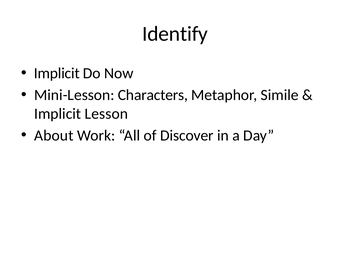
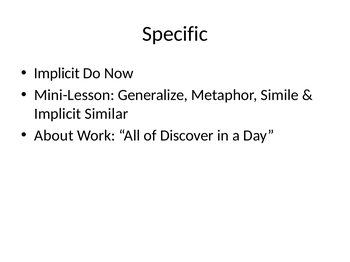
Identify: Identify -> Specific (175, 34)
Characters: Characters -> Generalize (153, 95)
Lesson: Lesson -> Similar (106, 114)
